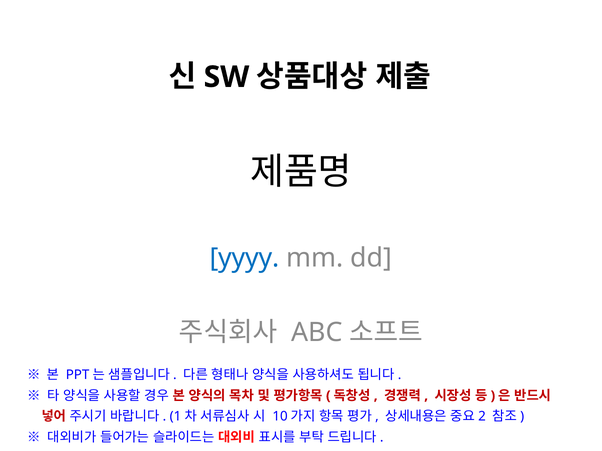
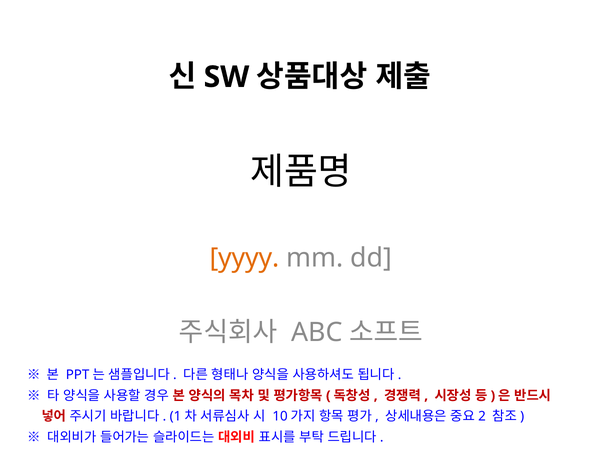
yyyy colour: blue -> orange (245, 258)
